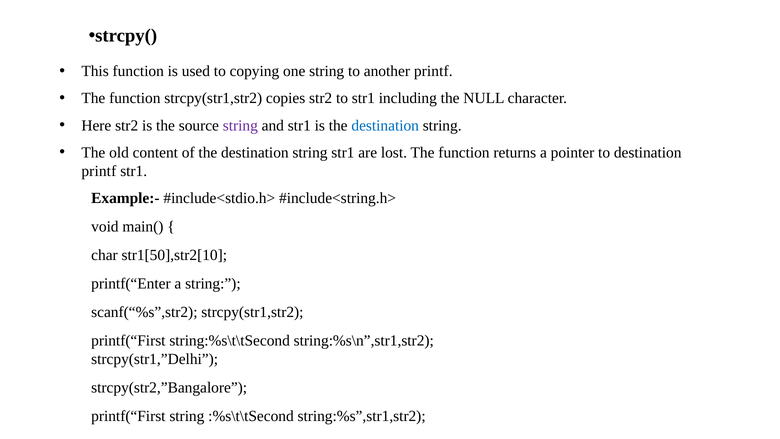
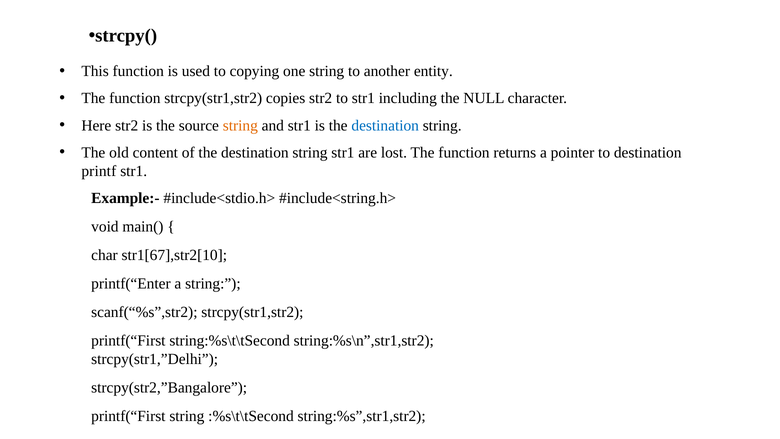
another printf: printf -> entity (433, 71)
string colour: purple -> orange (240, 125)
str1[50],str2[10: str1[50],str2[10 -> str1[67],str2[10 (174, 255)
